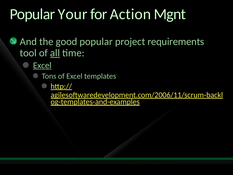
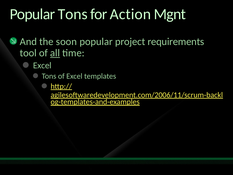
Popular Your: Your -> Tons (73, 14)
good: good -> soon (66, 42)
Excel underline: present -> none (42, 65)
